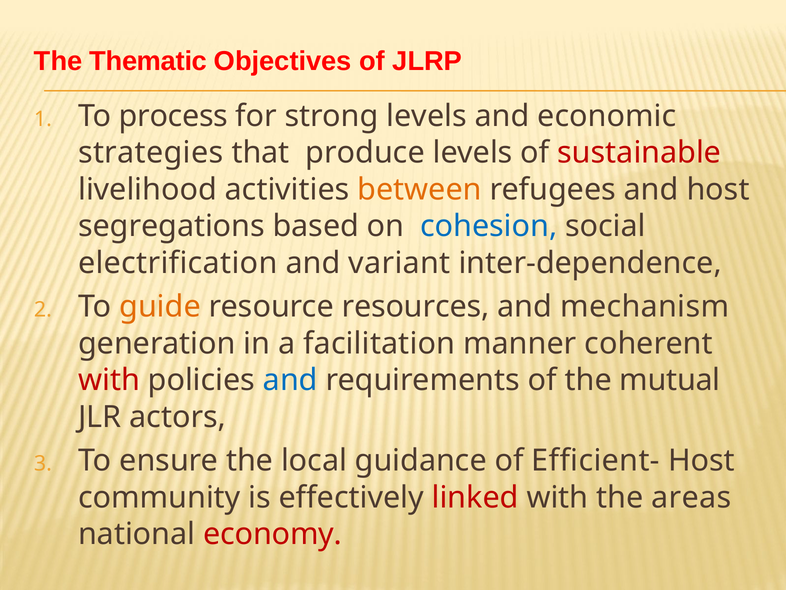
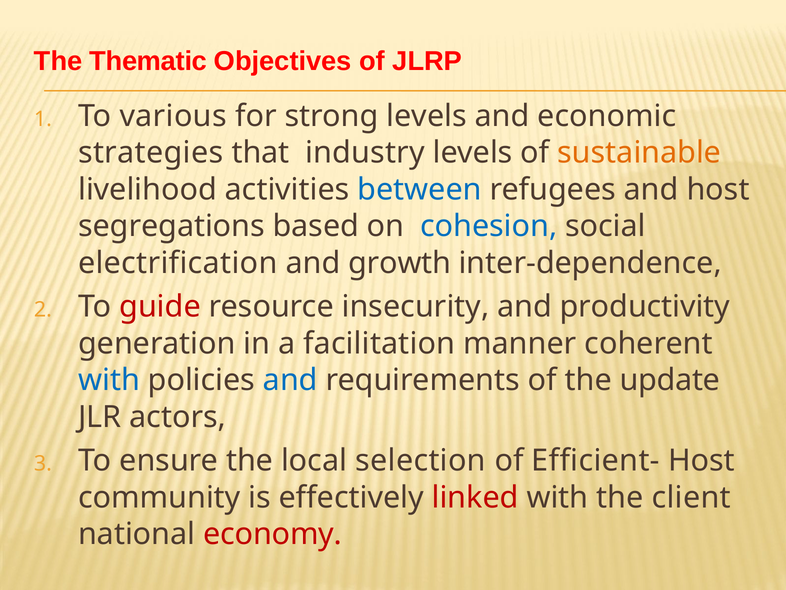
process: process -> various (173, 116)
produce: produce -> industry (365, 153)
sustainable colour: red -> orange (639, 153)
between colour: orange -> blue (420, 189)
variant: variant -> growth (400, 263)
guide colour: orange -> red (160, 307)
resources: resources -> insecurity (415, 307)
mechanism: mechanism -> productivity (645, 307)
with colour: red -> blue (109, 380)
mutual: mutual -> update (670, 380)
guidance: guidance -> selection (421, 460)
areas: areas -> client (691, 497)
